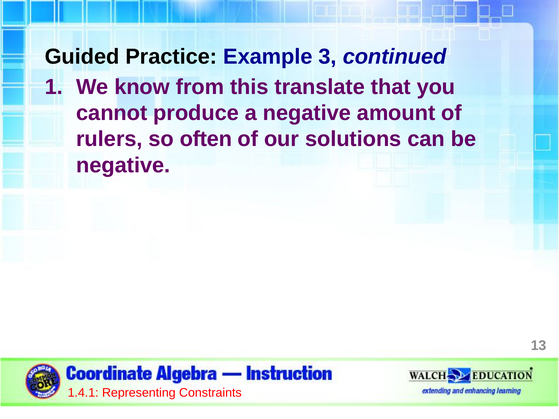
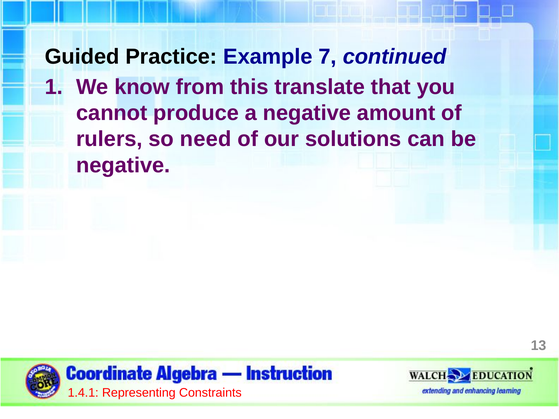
3: 3 -> 7 (328, 57)
often: often -> need (206, 139)
